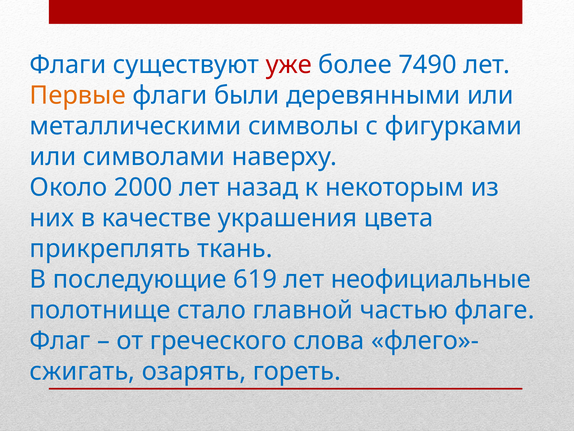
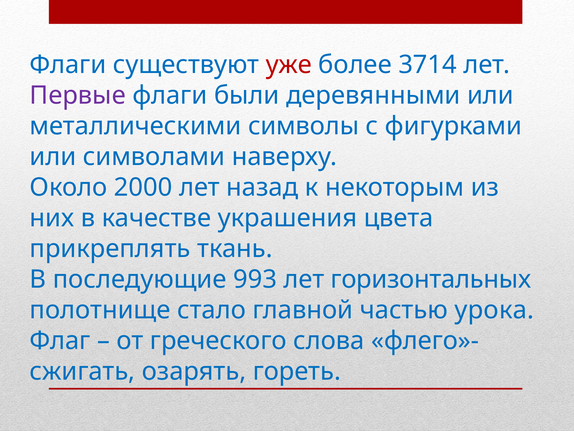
7490: 7490 -> 3714 (428, 65)
Первые colour: orange -> purple (78, 95)
619: 619 -> 993 (255, 279)
неофициальные: неофициальные -> горизонтальных (431, 279)
флаге: флаге -> урока (494, 310)
